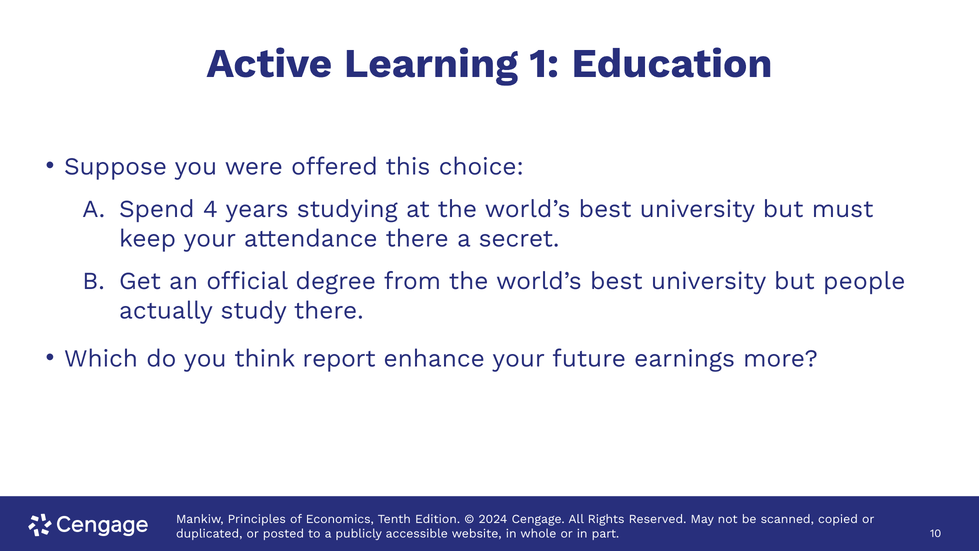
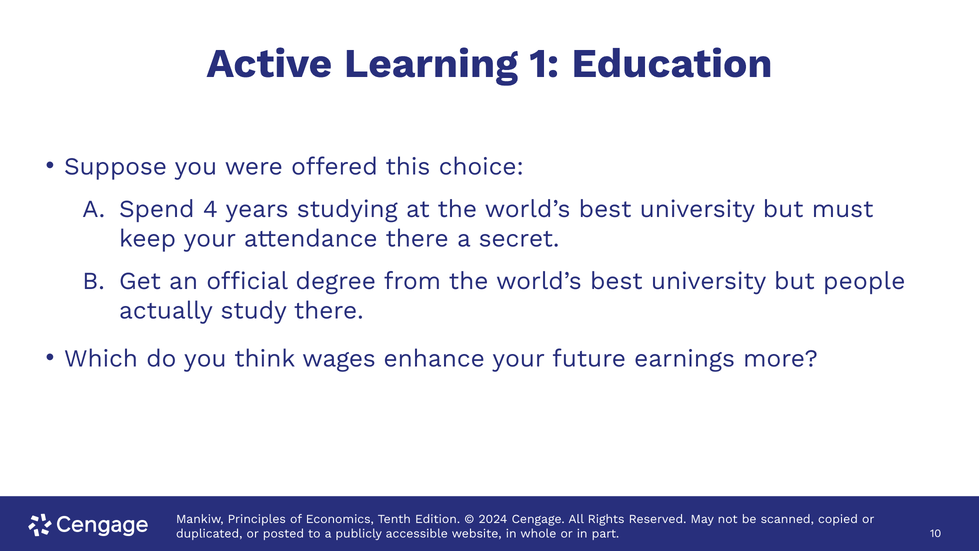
report: report -> wages (339, 358)
